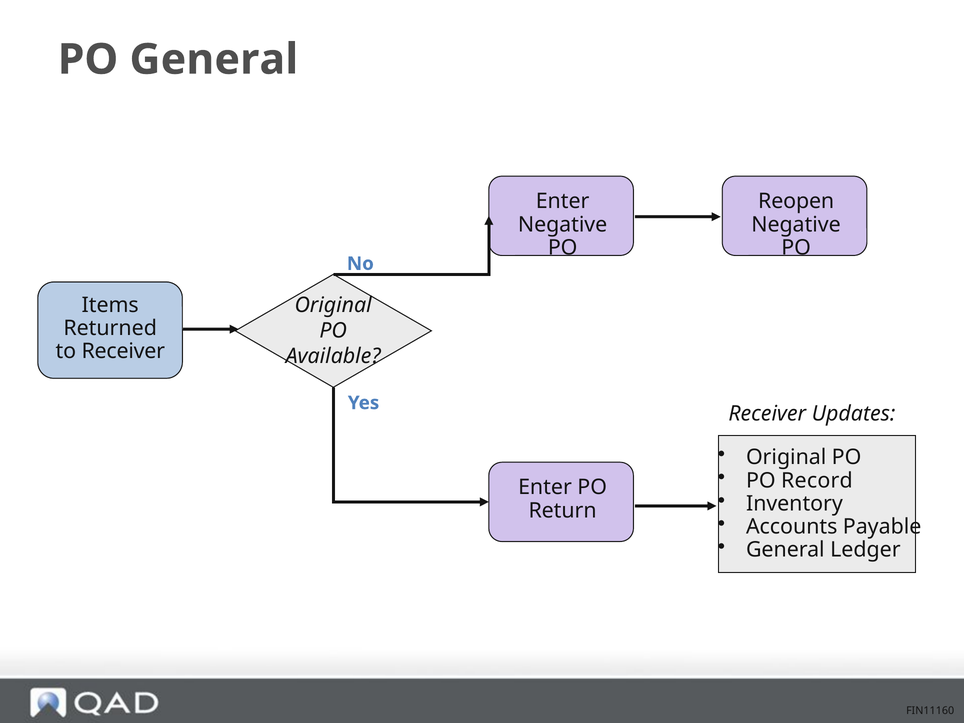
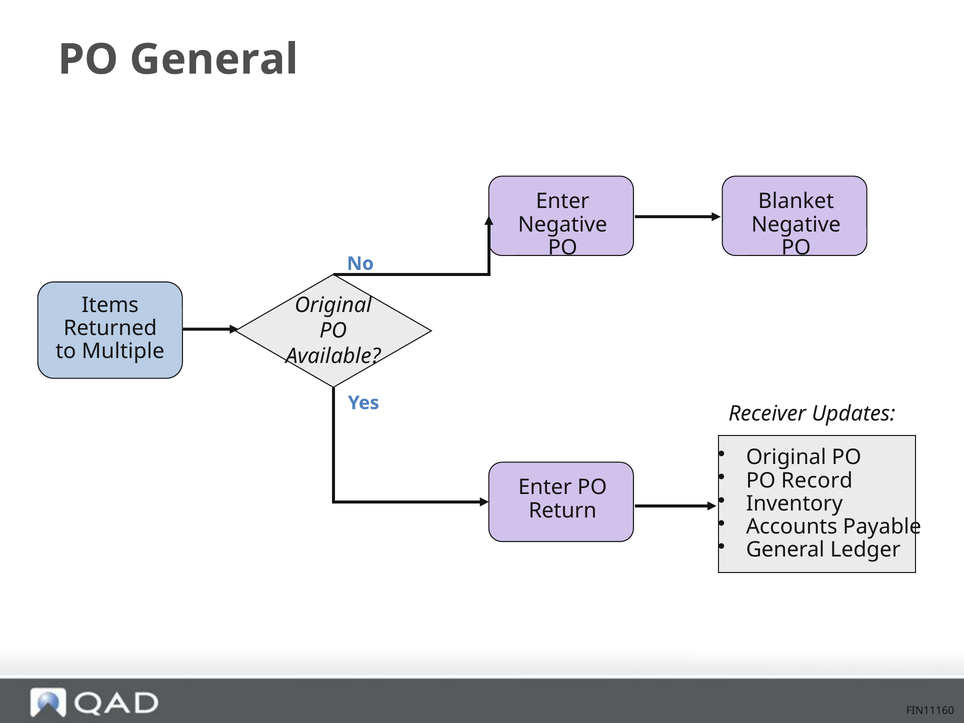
Reopen: Reopen -> Blanket (796, 201)
to Receiver: Receiver -> Multiple (123, 351)
